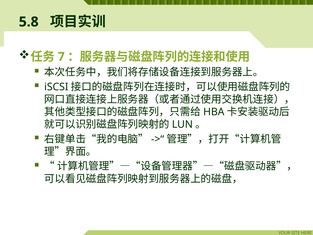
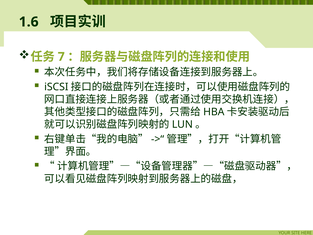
5.8: 5.8 -> 1.6 (29, 22)
